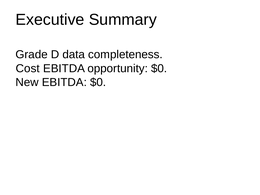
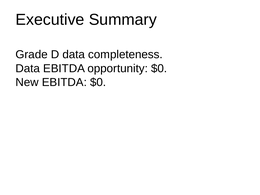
Cost: Cost -> Data (28, 68)
